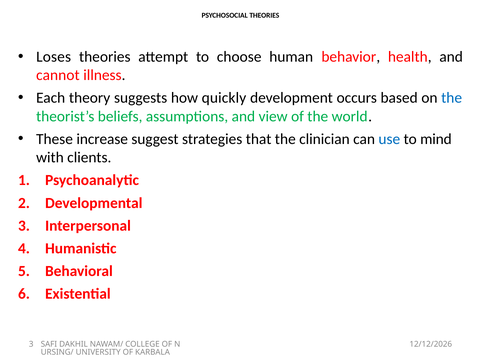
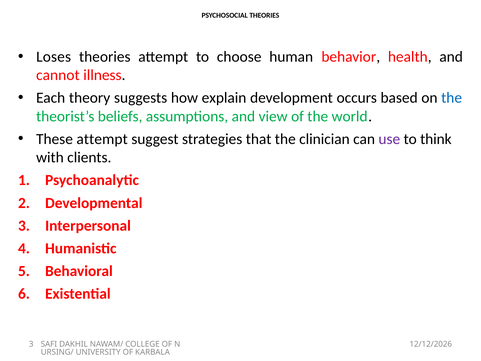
quickly: quickly -> explain (224, 98)
These increase: increase -> attempt (102, 139)
use colour: blue -> purple (389, 139)
mind: mind -> think (436, 139)
